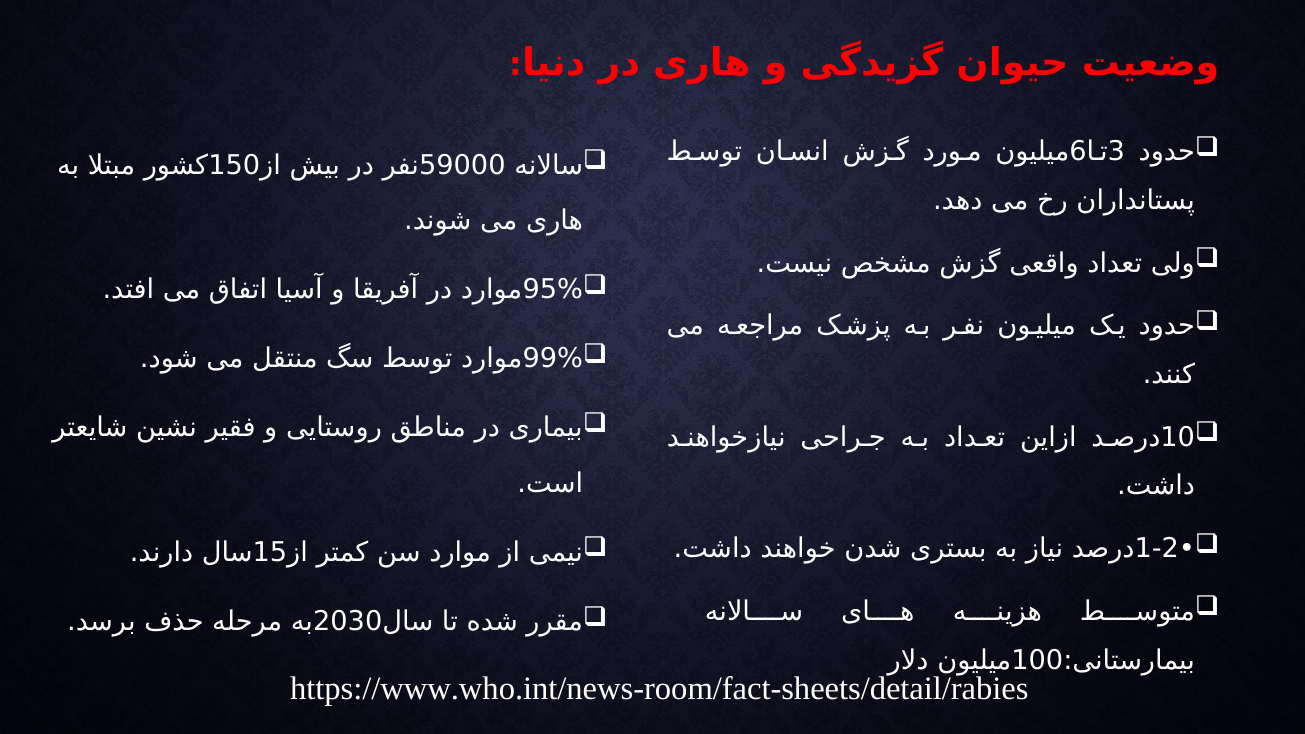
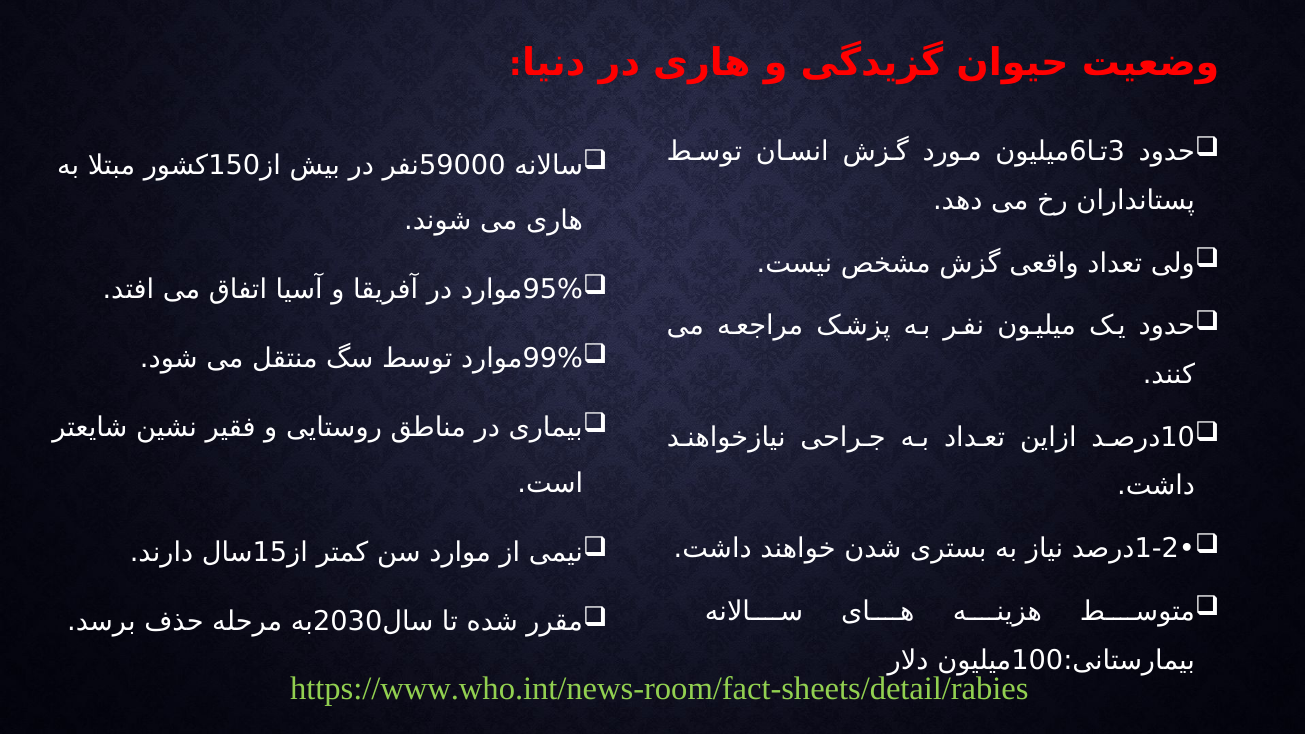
https://www.who.int/news-room/fact-sheets/detail/rabies colour: white -> light green (659, 689)
